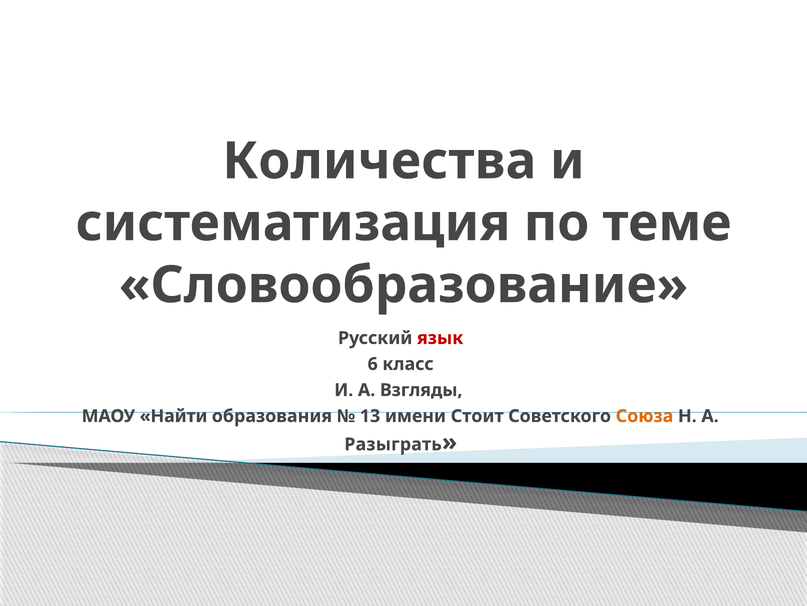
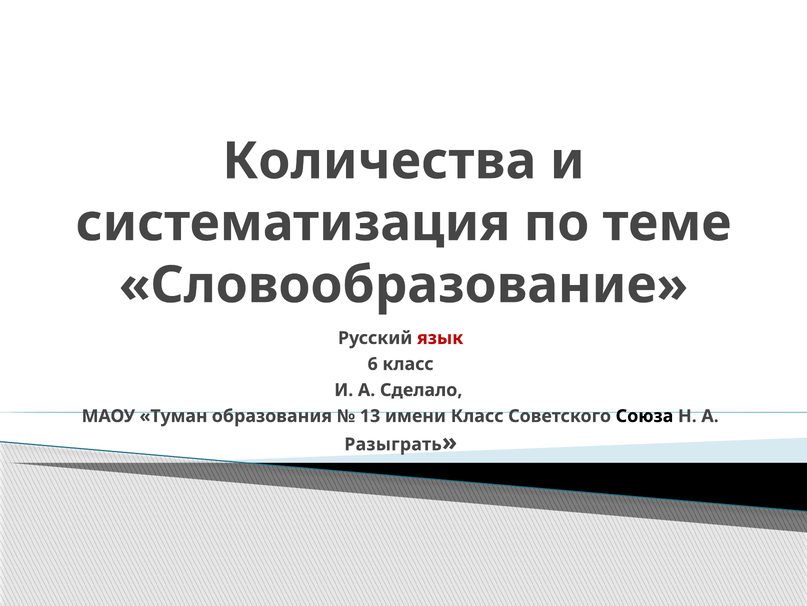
Взгляды: Взгляды -> Сделало (421, 390)
Найти: Найти -> Туман (174, 416)
имени Стоит: Стоит -> Класс (477, 416)
Союза colour: orange -> black (645, 416)
